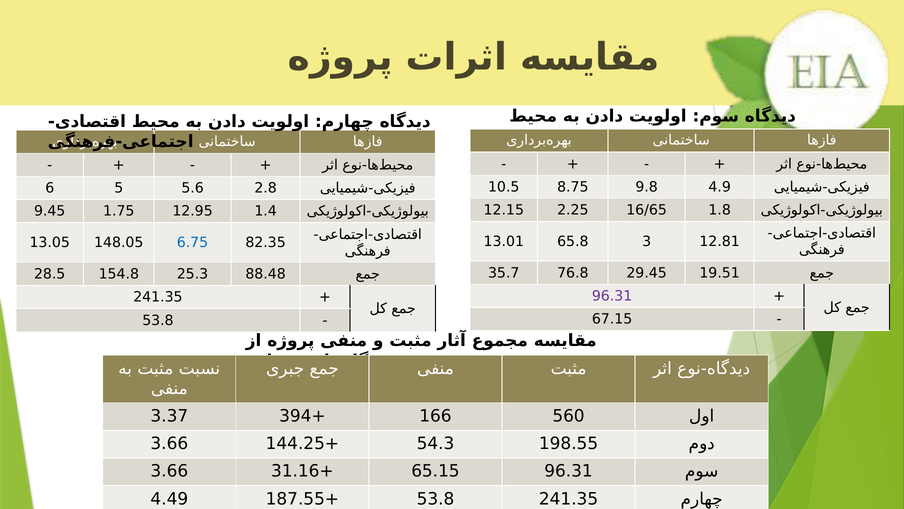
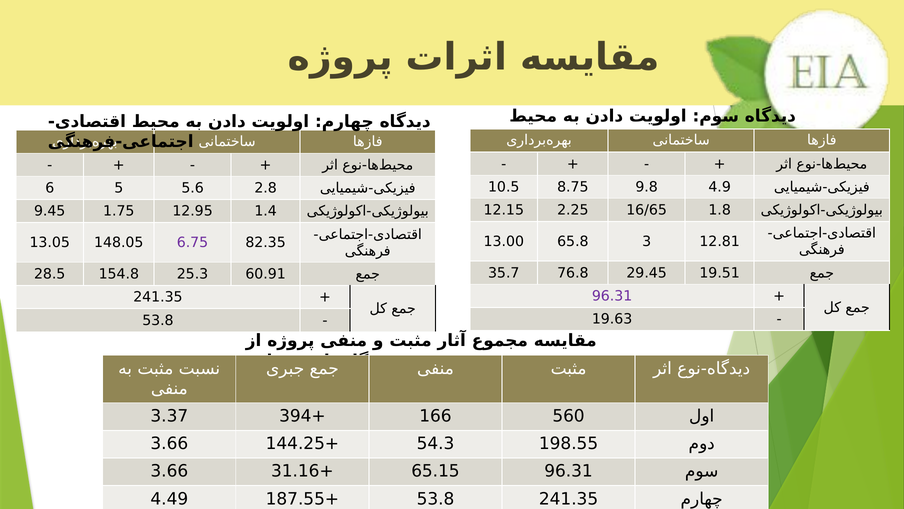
13.01: 13.01 -> 13.00 (504, 241)
6.75 colour: blue -> purple (193, 242)
88.48: 88.48 -> 60.91 (266, 274)
67.15: 67.15 -> 19.63 (612, 319)
